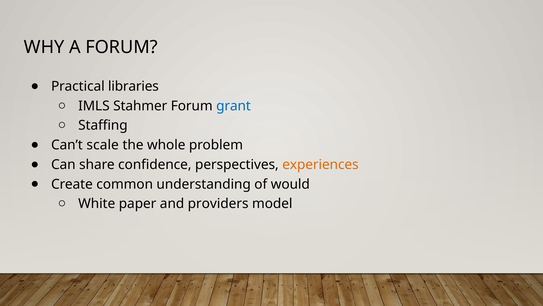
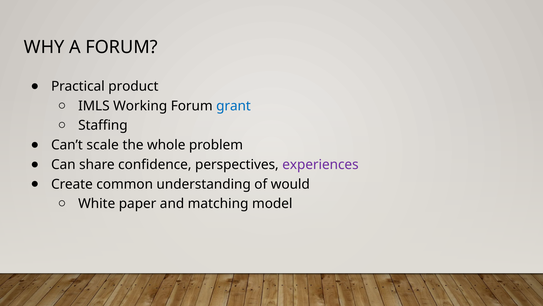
libraries: libraries -> product (133, 86)
Stahmer: Stahmer -> Working (140, 106)
experiences colour: orange -> purple (320, 164)
providers: providers -> matching (218, 203)
